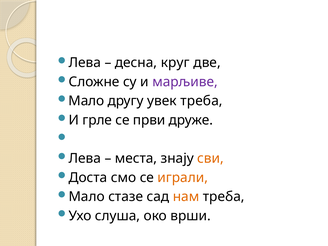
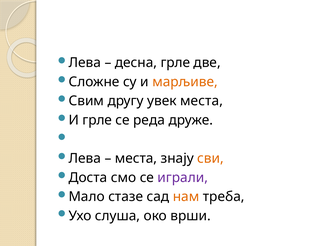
десна круг: круг -> грле (175, 63)
марљиве colour: purple -> orange (185, 82)
Мало: Мало -> Свим (86, 101)
увек треба: треба -> места (202, 101)
први: први -> реда (149, 120)
играли colour: orange -> purple (183, 178)
